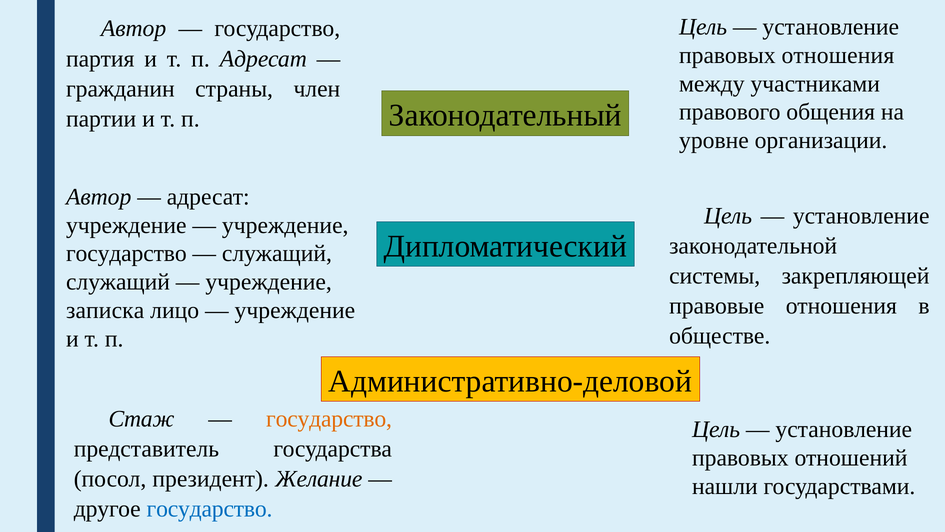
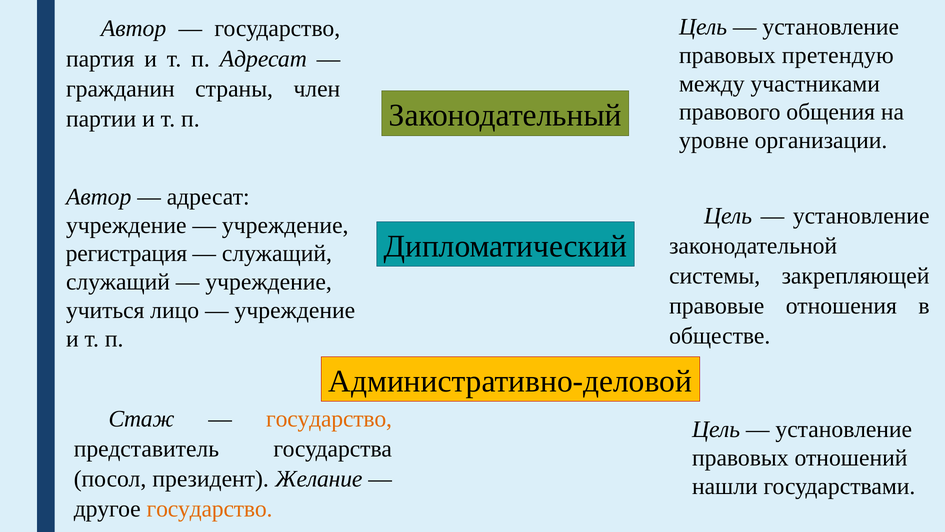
правовых отношения: отношения -> претендую (838, 55)
государство: государство -> регистрация (126, 253)
записка: записка -> учиться (105, 310)
государство colour: blue -> orange (210, 509)
